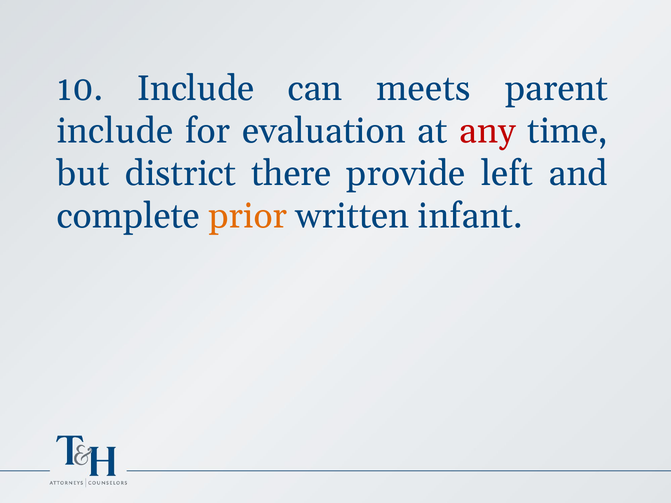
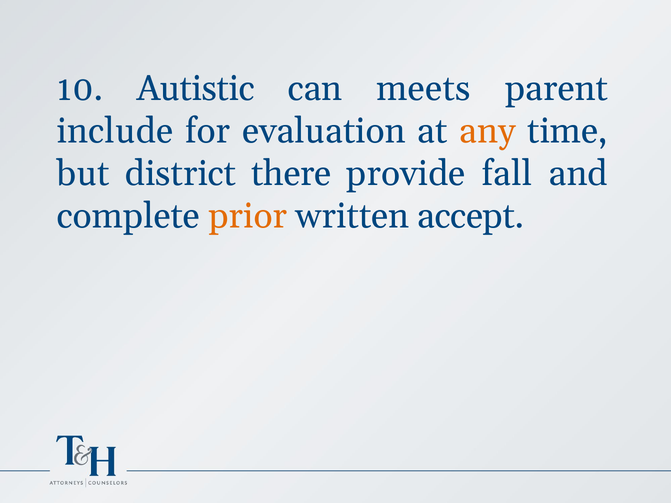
10 Include: Include -> Autistic (196, 89)
any colour: red -> orange (487, 131)
left: left -> fall (507, 174)
infant: infant -> accept (471, 216)
